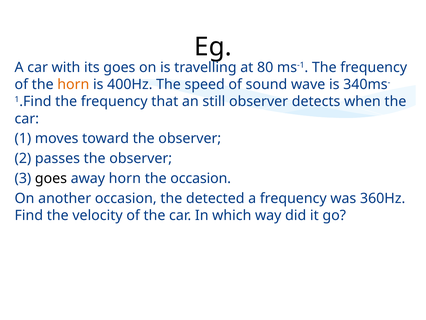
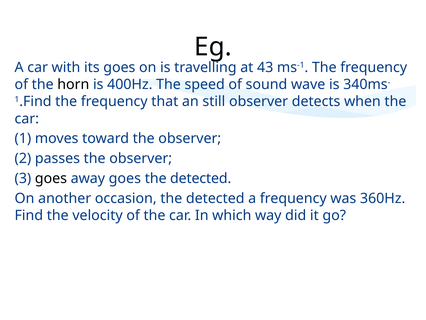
80: 80 -> 43 (265, 67)
horn colour: orange -> black (73, 84)
away horn: horn -> goes (125, 178)
occasion: occasion -> detected (201, 178)
